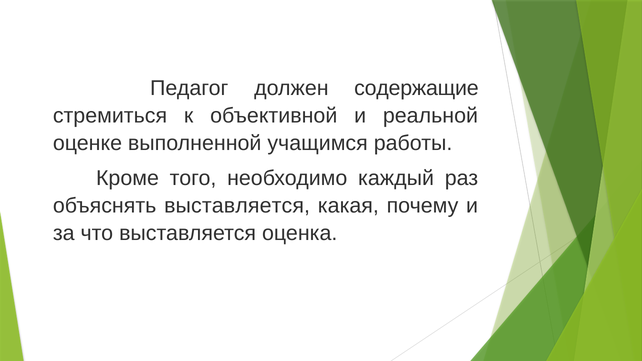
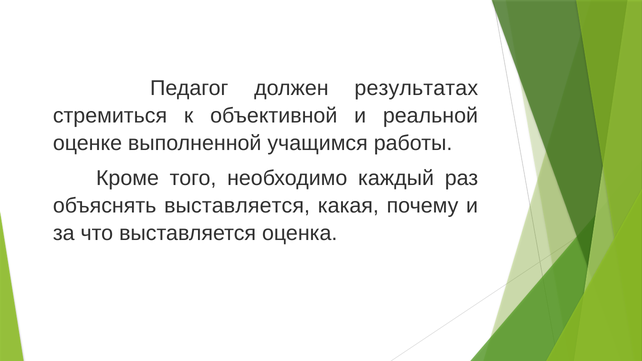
содержащие: содержащие -> результатах (416, 88)
